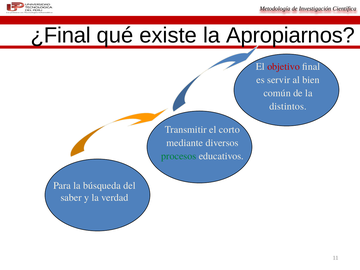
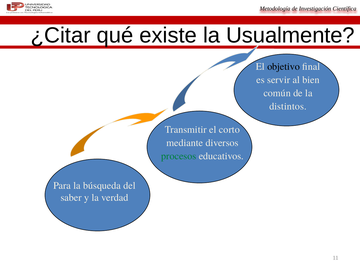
¿Final: ¿Final -> ¿Citar (61, 35)
Apropiarnos: Apropiarnos -> Usualmente (290, 35)
objetivo colour: red -> black (284, 67)
